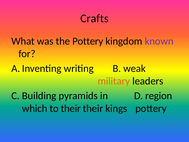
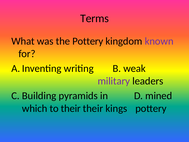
Crafts: Crafts -> Terms (95, 18)
military colour: orange -> purple (114, 81)
region: region -> mined (159, 96)
